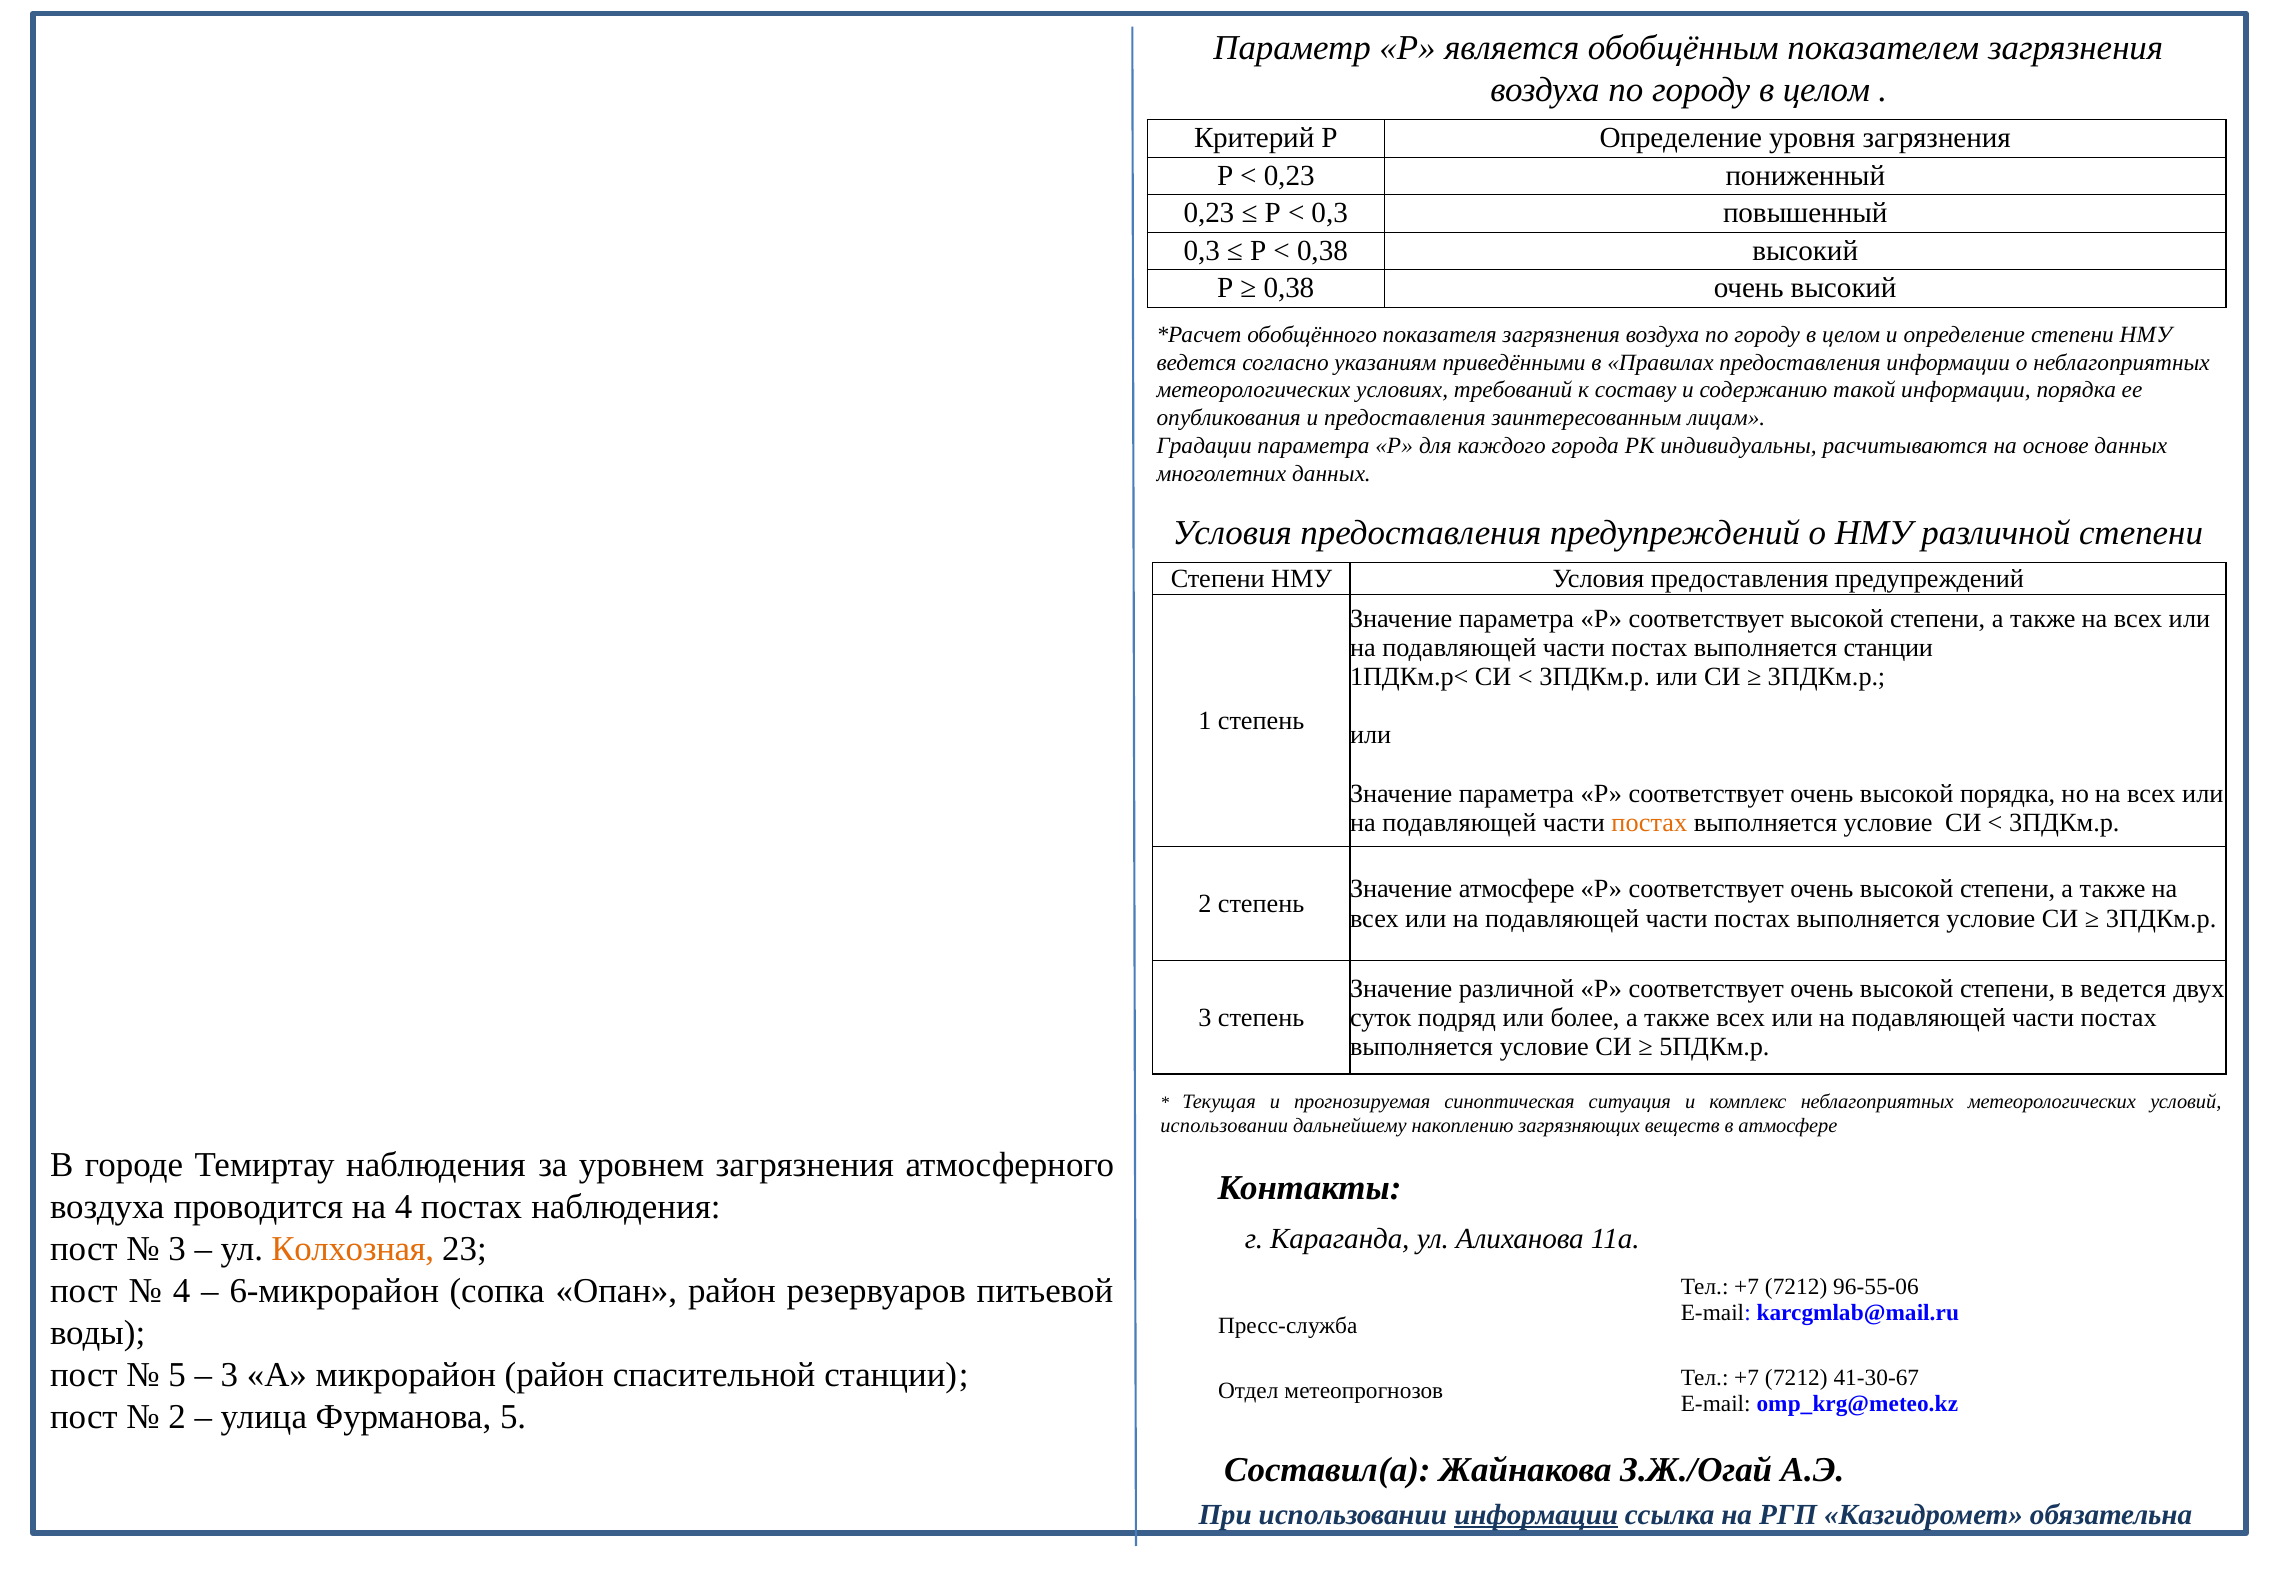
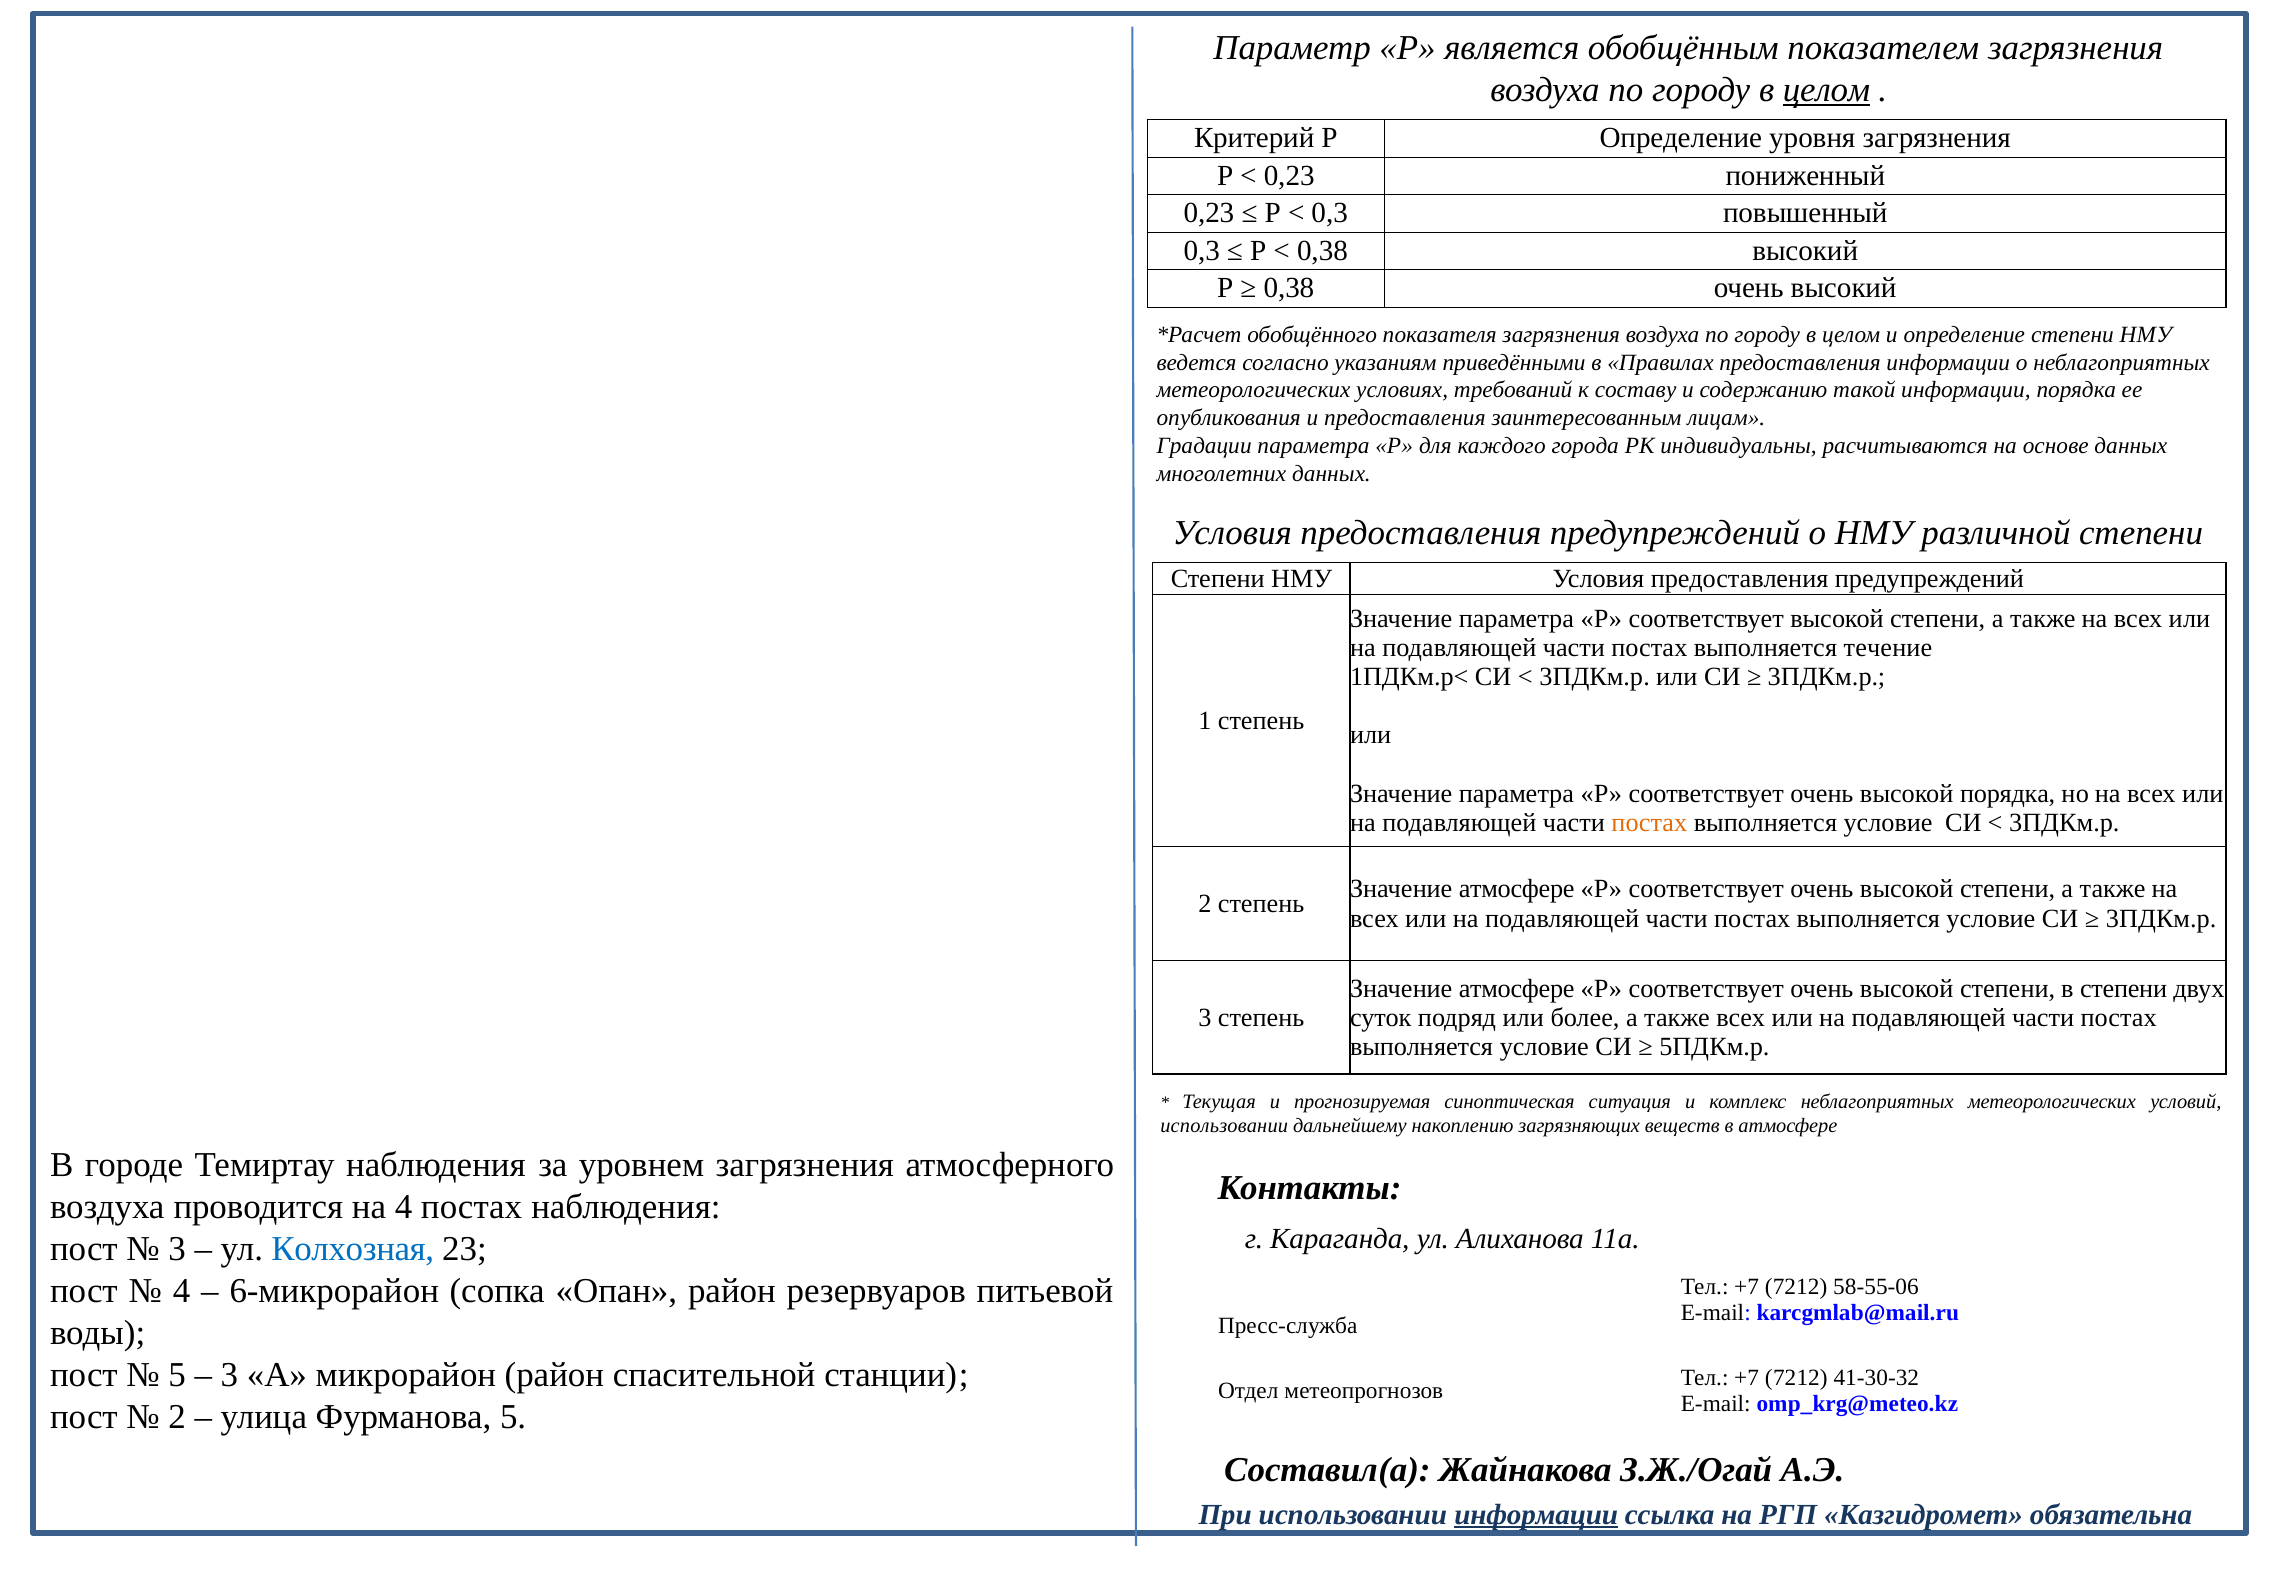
целом underline: none -> present (1827, 90)
выполняется станции: станции -> течение (1888, 648)
различной: различной -> атмосфере (1517, 988)
в ведется: ведется -> степени (2124, 988)
Колхозная colour: orange -> blue (353, 1249)
96-55-06: 96-55-06 -> 58-55-06 (1876, 1287)
41-30-67: 41-30-67 -> 41-30-32 (1876, 1378)
